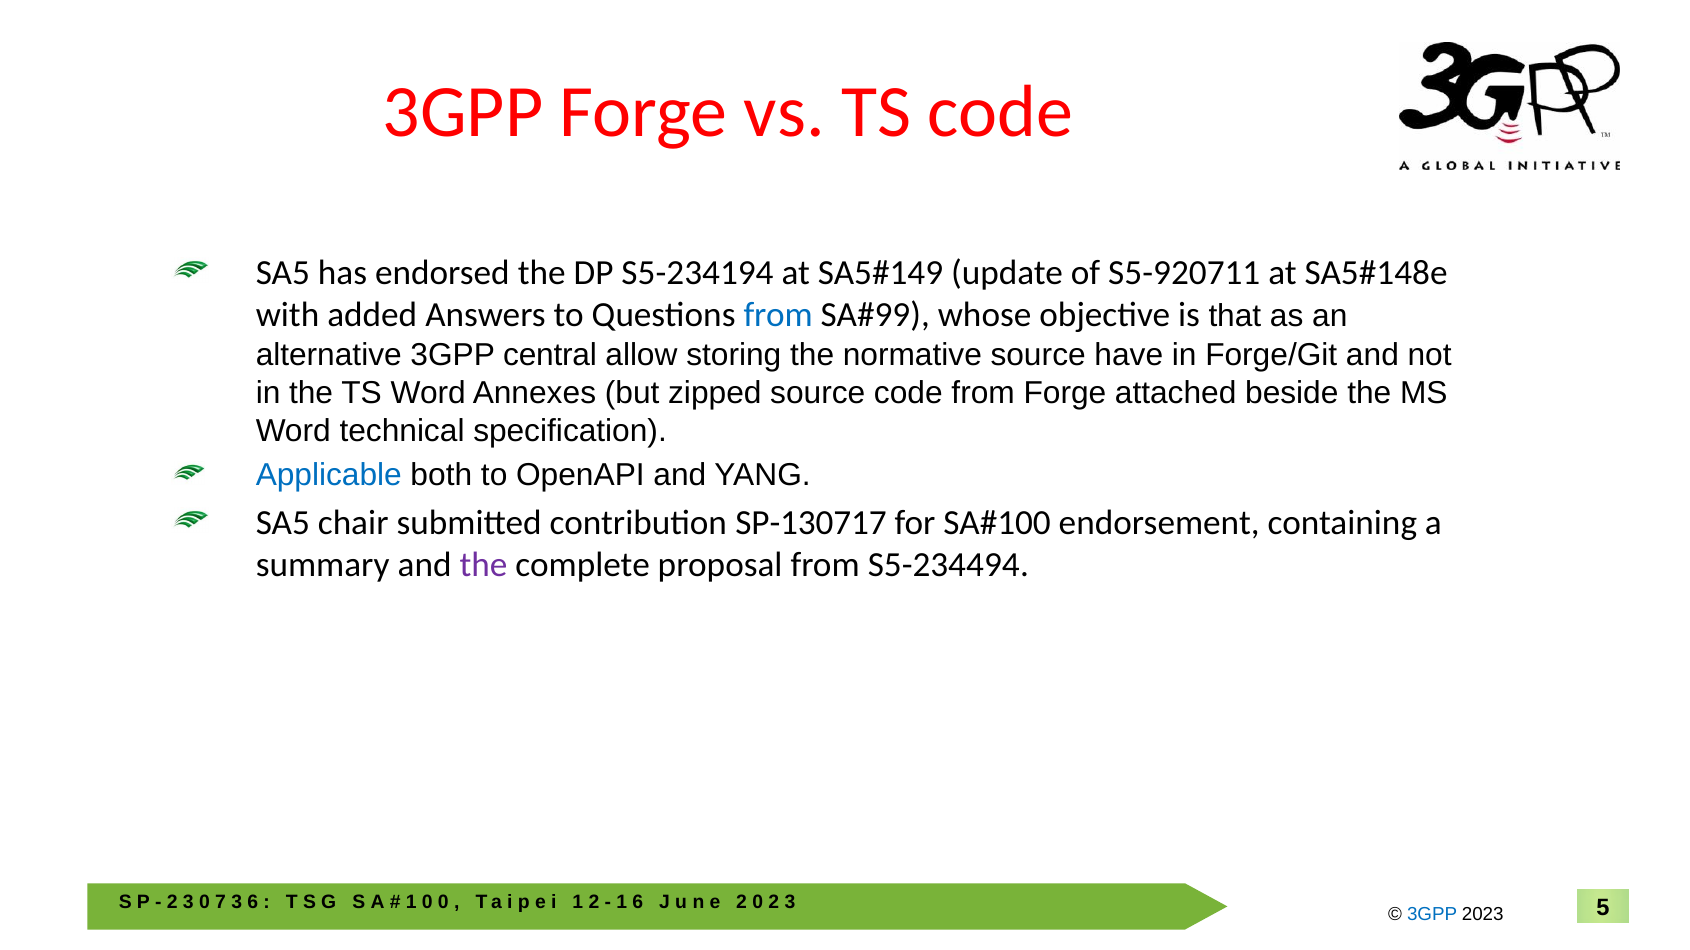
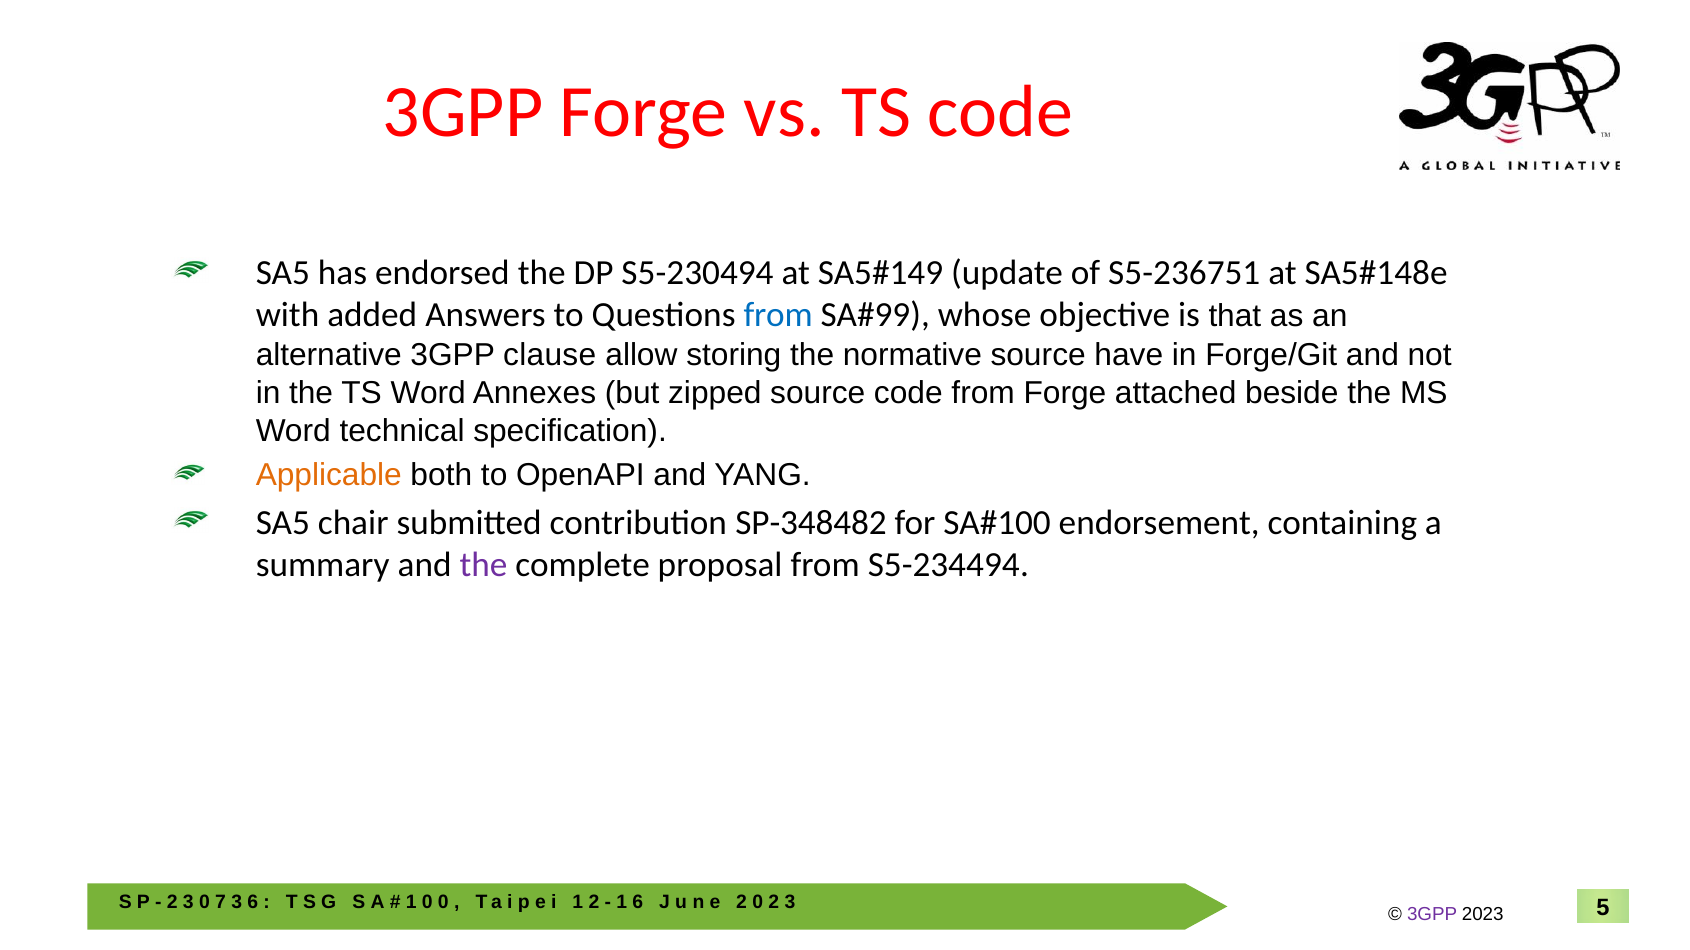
S5-234194: S5-234194 -> S5-230494 (698, 273)
S5-920711: S5-920711 -> S5-236751 (1184, 273)
central: central -> clause (550, 355)
Applicable colour: blue -> orange (329, 476)
SP-130717: SP-130717 -> SP-348482 (811, 523)
3GPP colour: blue -> purple (1432, 915)
